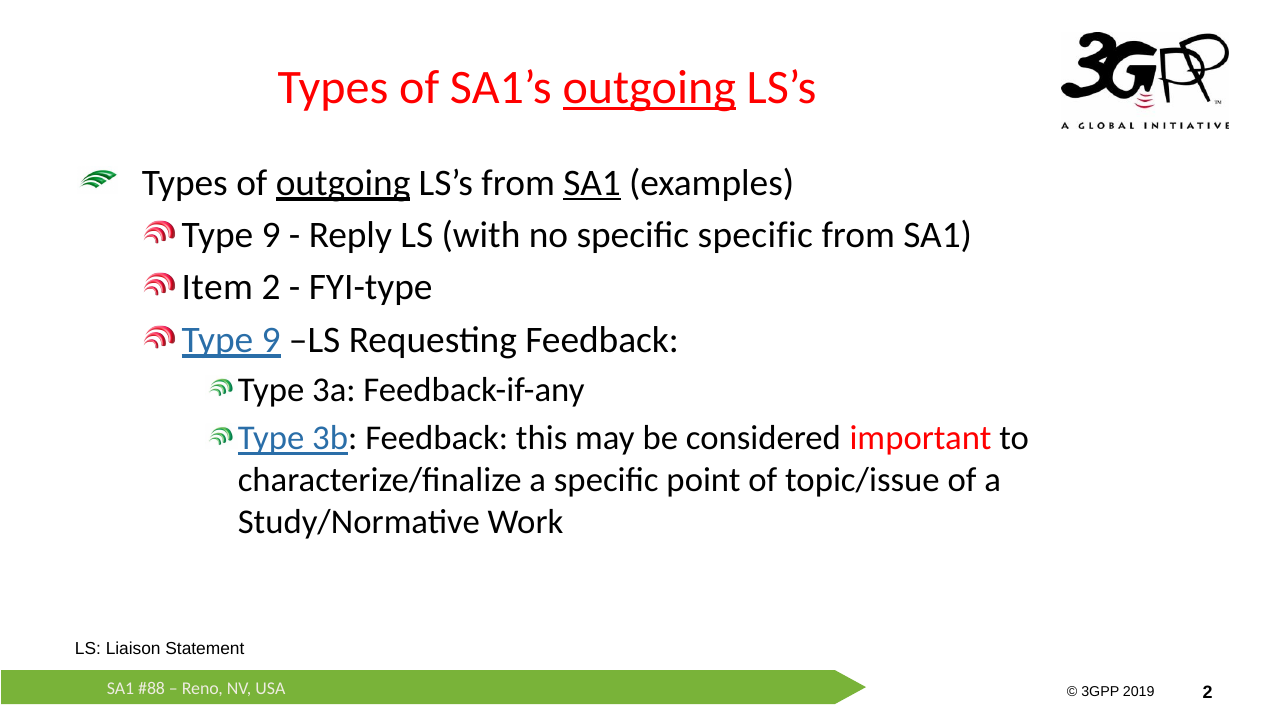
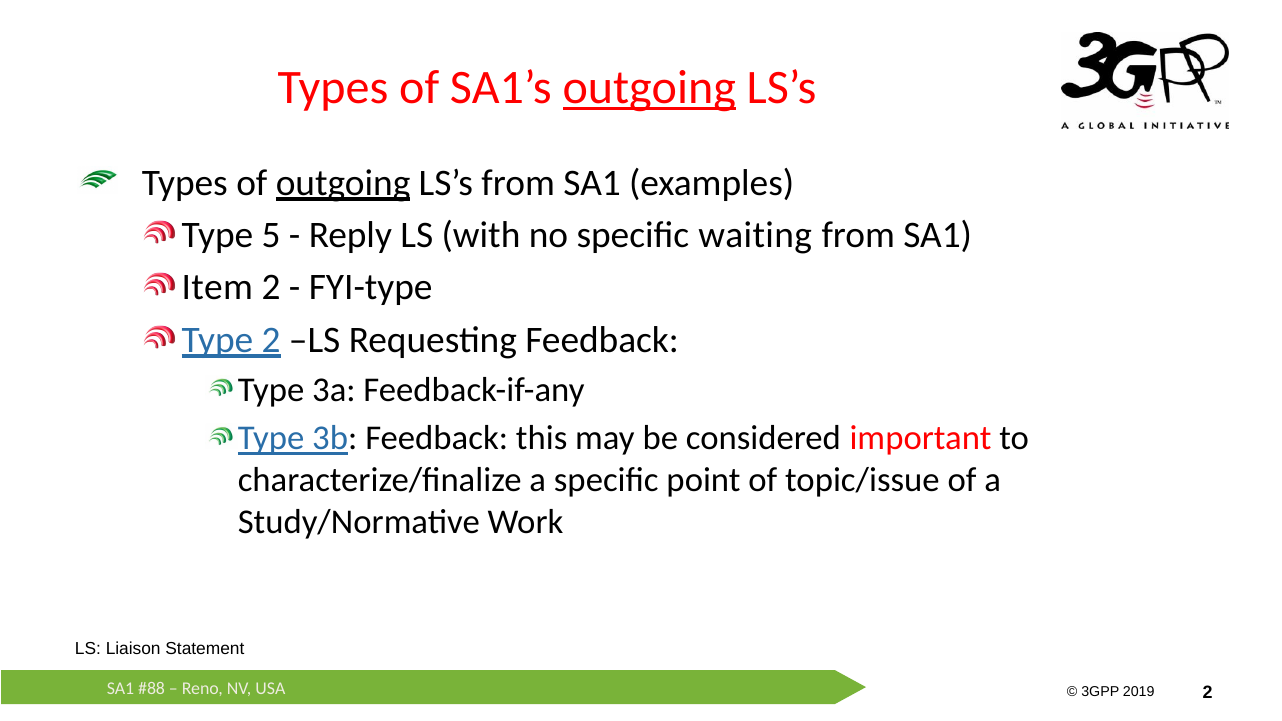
SA1 underline: present -> none (592, 183)
9: 9 -> 5 (271, 235)
specific specific: specific -> waiting (755, 235)
9: 9 -> 2 (271, 340)
